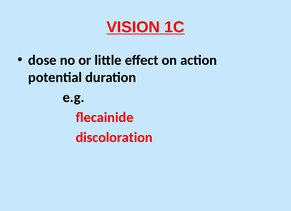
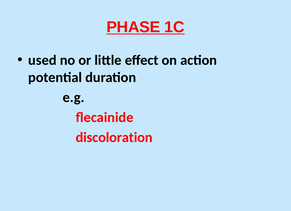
VISION: VISION -> PHASE (133, 27)
dose: dose -> used (42, 60)
